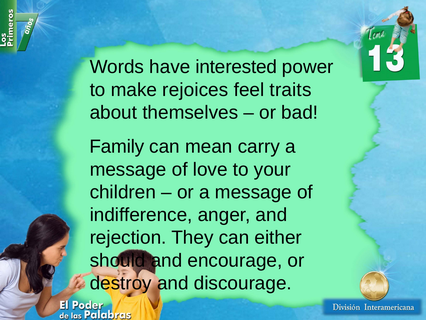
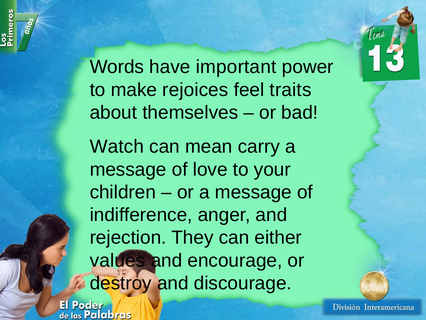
interested: interested -> important (236, 67)
Family: Family -> Watch (117, 146)
should: should -> values (117, 260)
